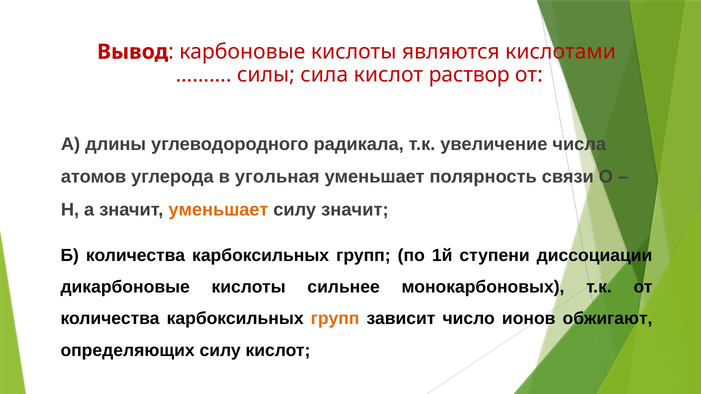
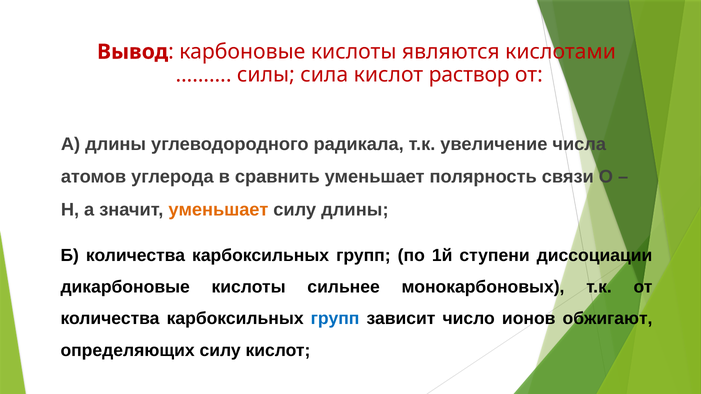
угольная: угольная -> сравнить (277, 177)
силу значит: значит -> длины (355, 210)
групп colour: orange -> blue (335, 319)
